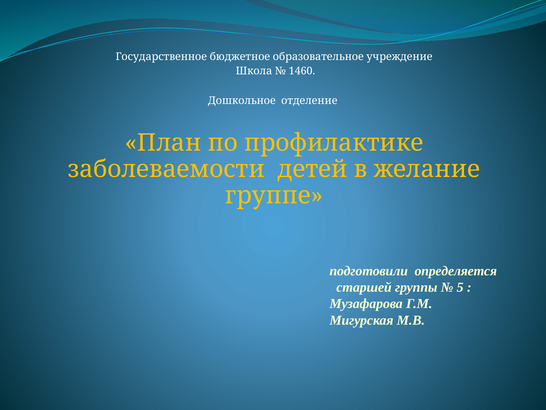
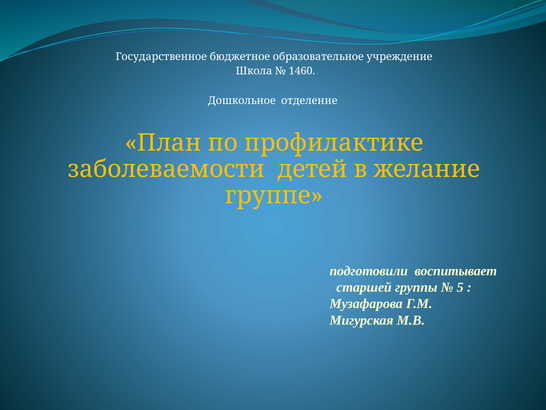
определяется: определяется -> воспитывает (456, 271)
